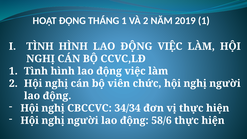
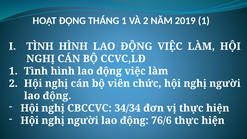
58/6: 58/6 -> 76/6 (161, 120)
